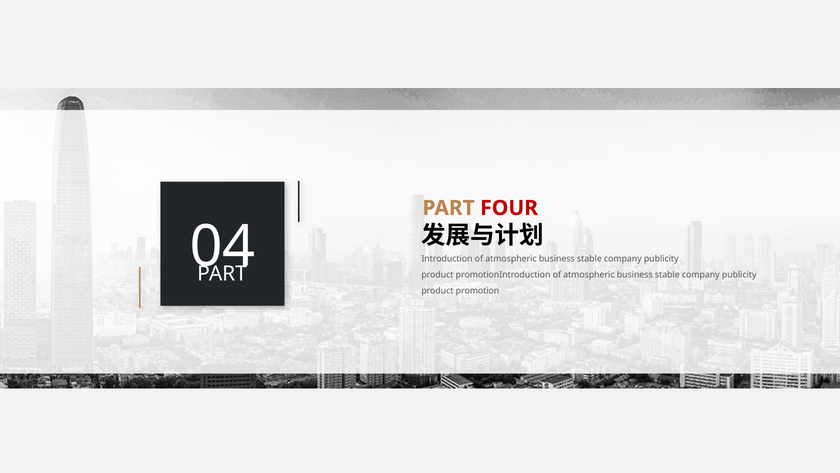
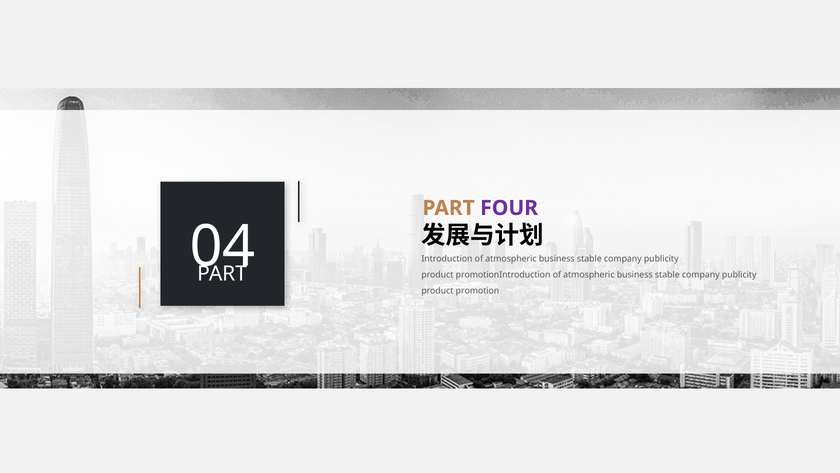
FOUR colour: red -> purple (509, 208)
